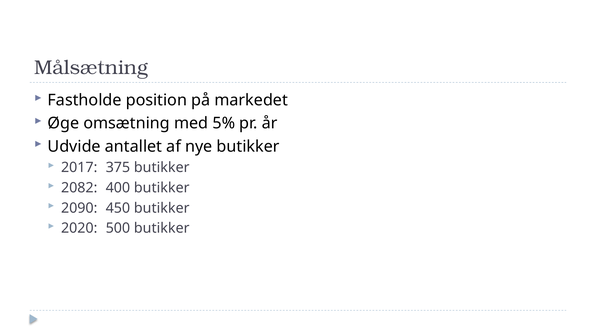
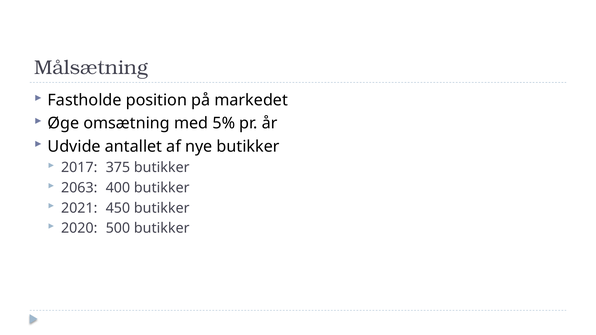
2082: 2082 -> 2063 (79, 188)
2090: 2090 -> 2021 (79, 208)
